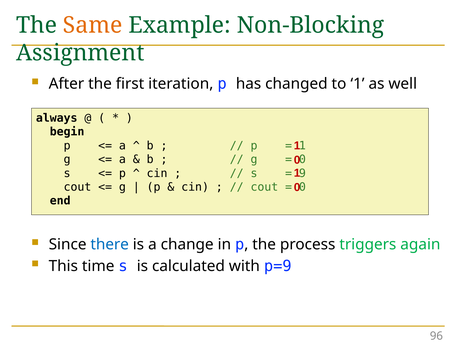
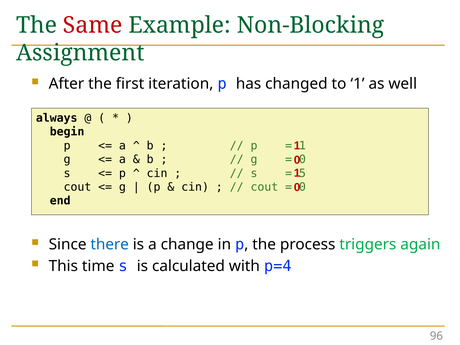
Same colour: orange -> red (93, 25)
9: 9 -> 5 (302, 173)
p=9: p=9 -> p=4 (278, 266)
